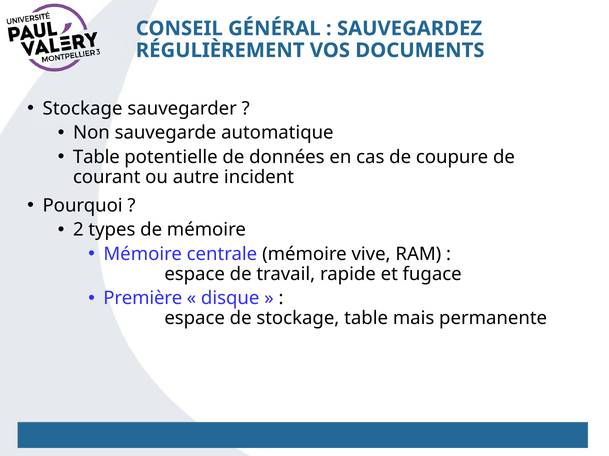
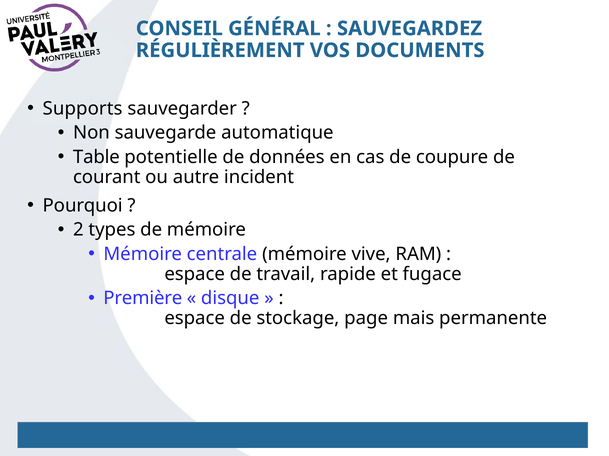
Stockage: Stockage -> Supports (83, 109)
stockage table: table -> page (366, 319)
